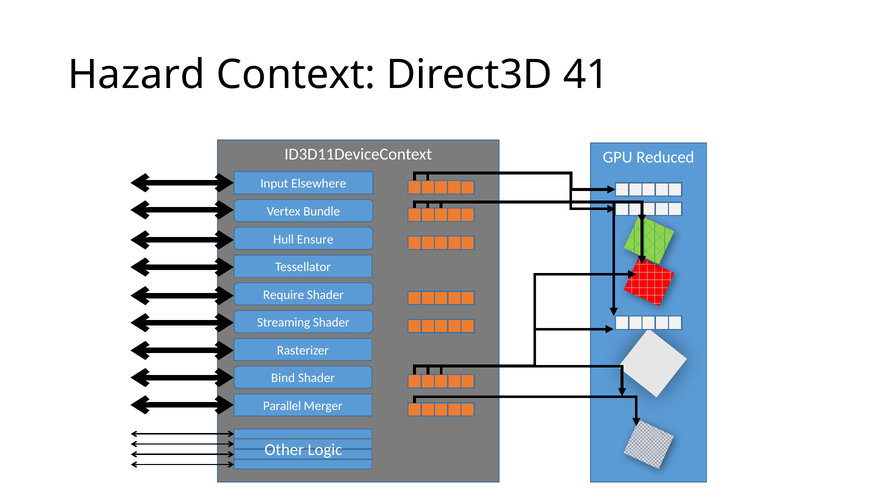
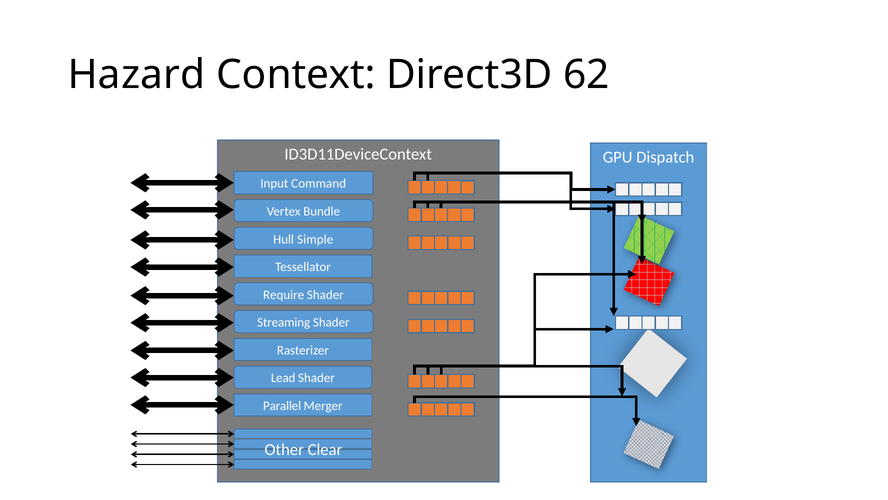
41: 41 -> 62 (586, 75)
Reduced: Reduced -> Dispatch (665, 157)
Elsewhere: Elsewhere -> Command (319, 183)
Ensure: Ensure -> Simple (315, 239)
Bind: Bind -> Lead (283, 378)
Logic: Logic -> Clear (325, 449)
